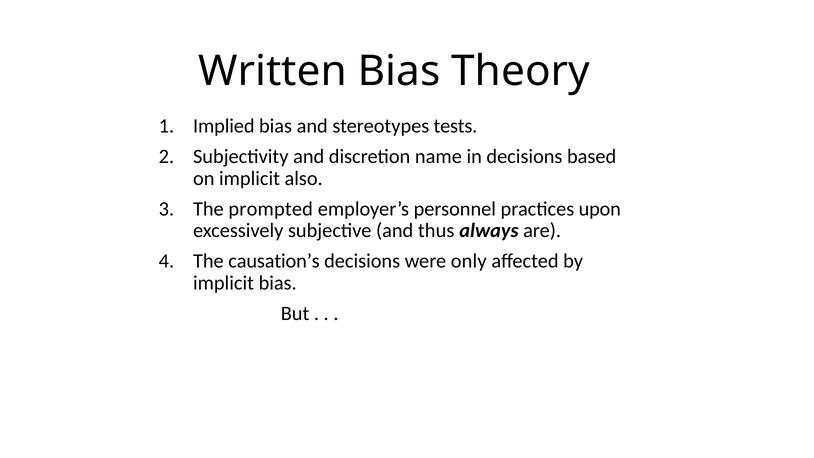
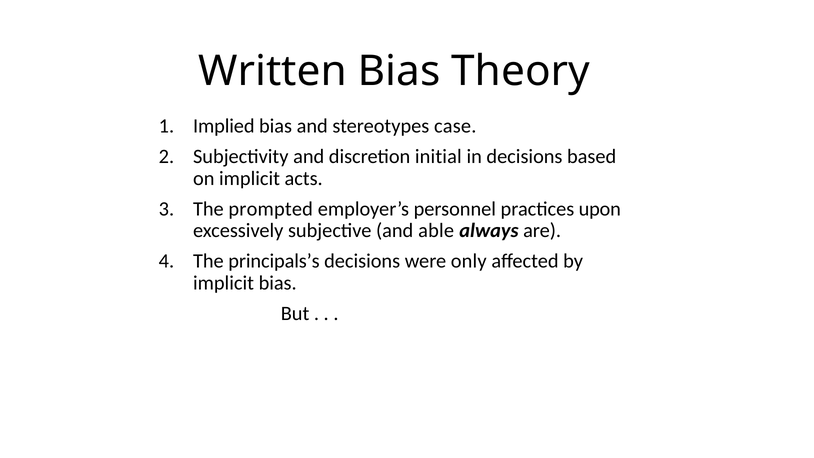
tests: tests -> case (455, 126)
name: name -> initial (438, 156)
also: also -> acts (304, 178)
thus: thus -> able (436, 231)
causation’s: causation’s -> principals’s (274, 261)
